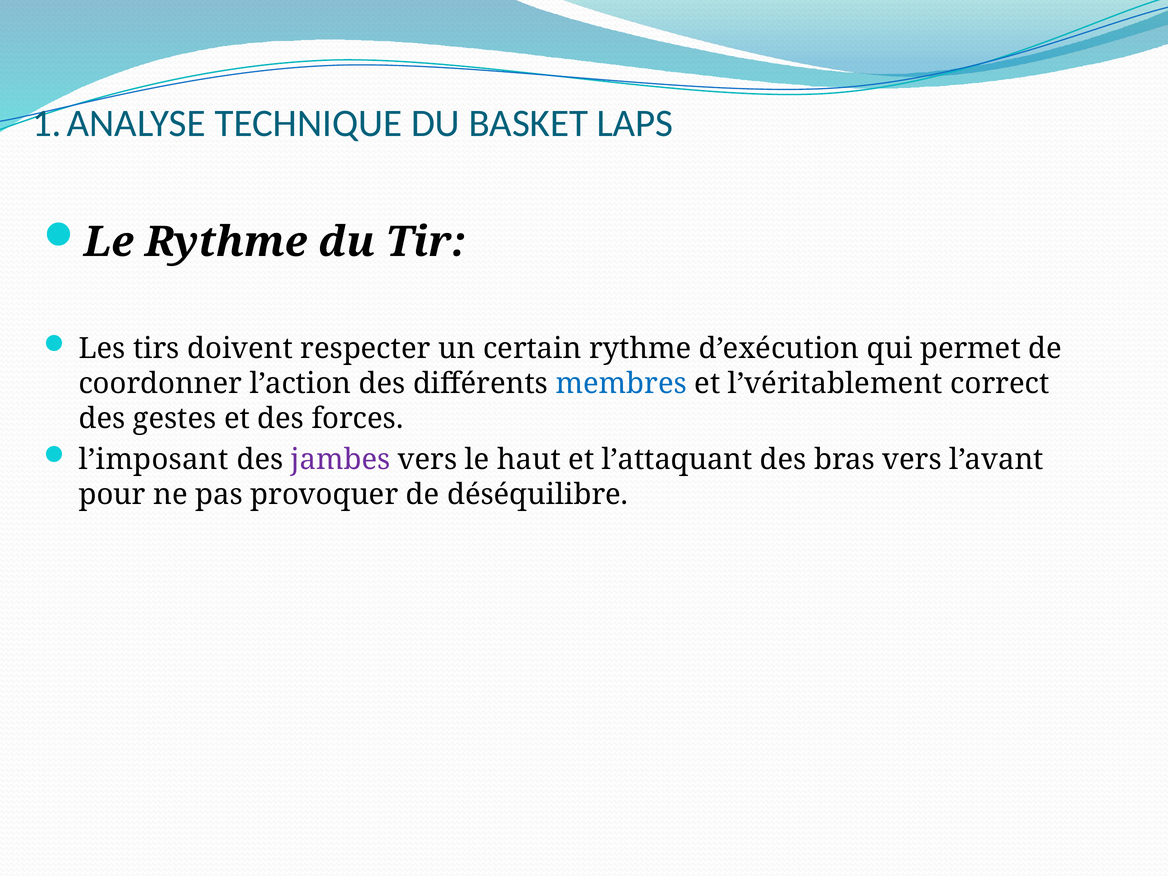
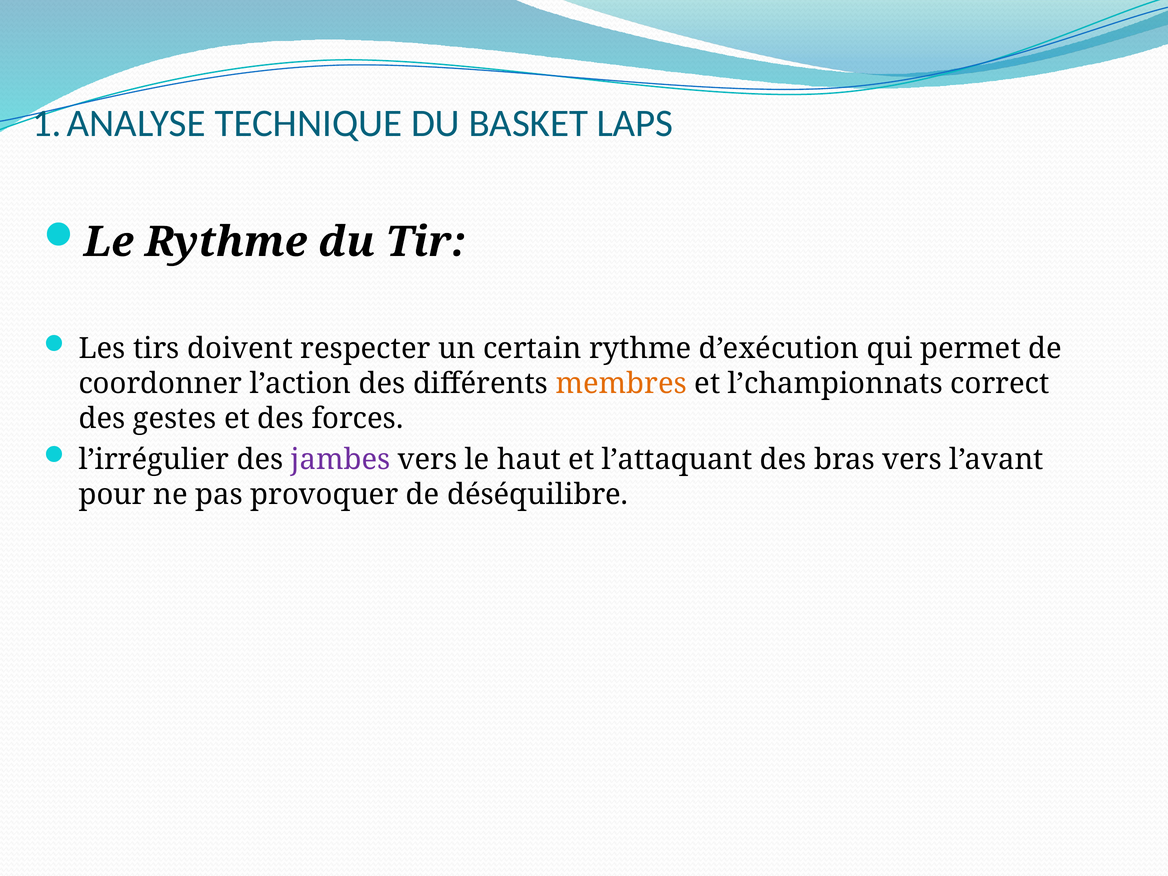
membres colour: blue -> orange (621, 384)
l’véritablement: l’véritablement -> l’championnats (835, 384)
l’imposant: l’imposant -> l’irrégulier (154, 460)
